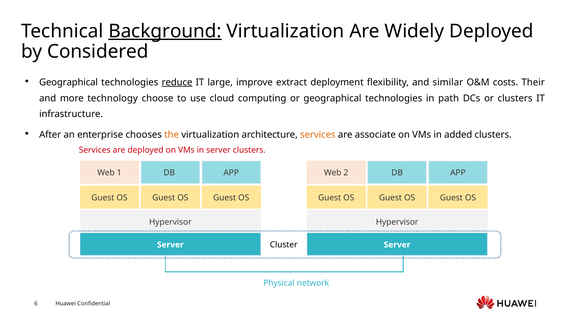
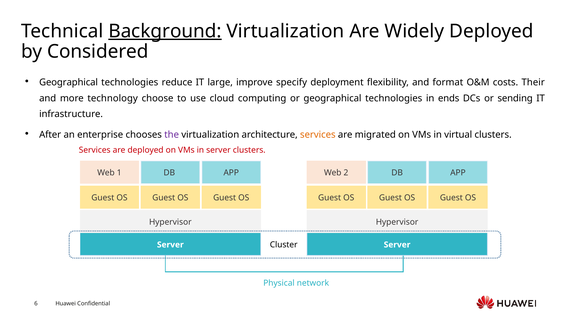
reduce underline: present -> none (177, 82)
extract: extract -> specify (292, 82)
similar: similar -> format (448, 82)
path: path -> ends (449, 98)
or clusters: clusters -> sending (515, 98)
the colour: orange -> purple (172, 135)
associate: associate -> migrated (375, 135)
added: added -> virtual (458, 135)
